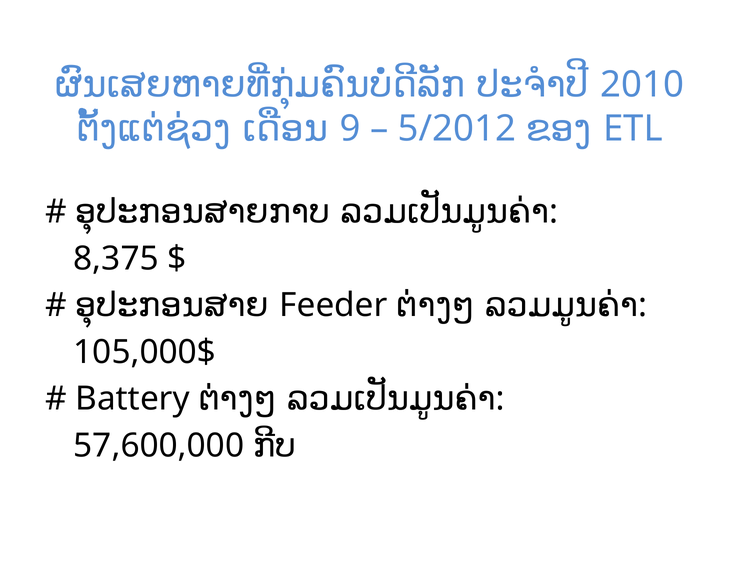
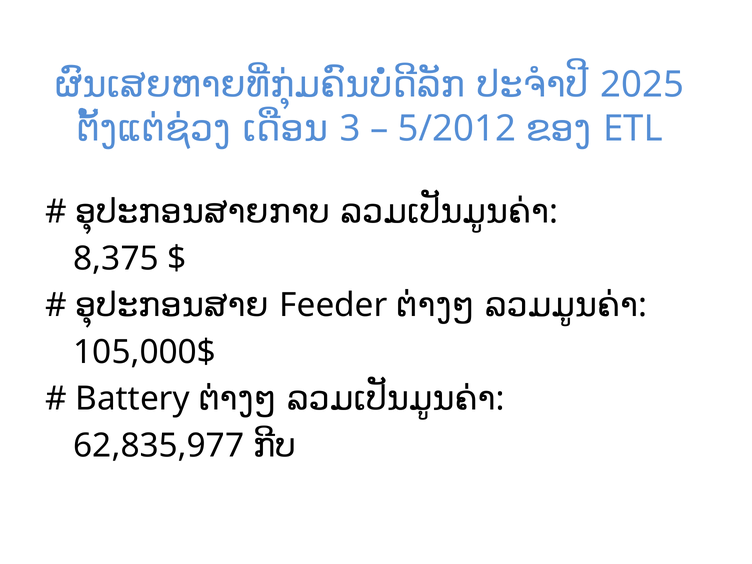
2010: 2010 -> 2025 (642, 85)
9: 9 -> 3 (350, 129)
57,600,000: 57,600,000 -> 62,835,977 (159, 446)
